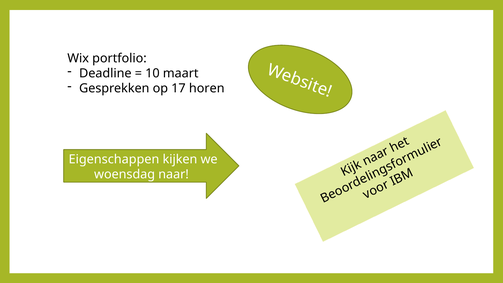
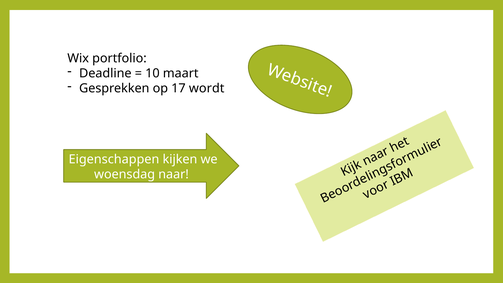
horen: horen -> wordt (207, 88)
